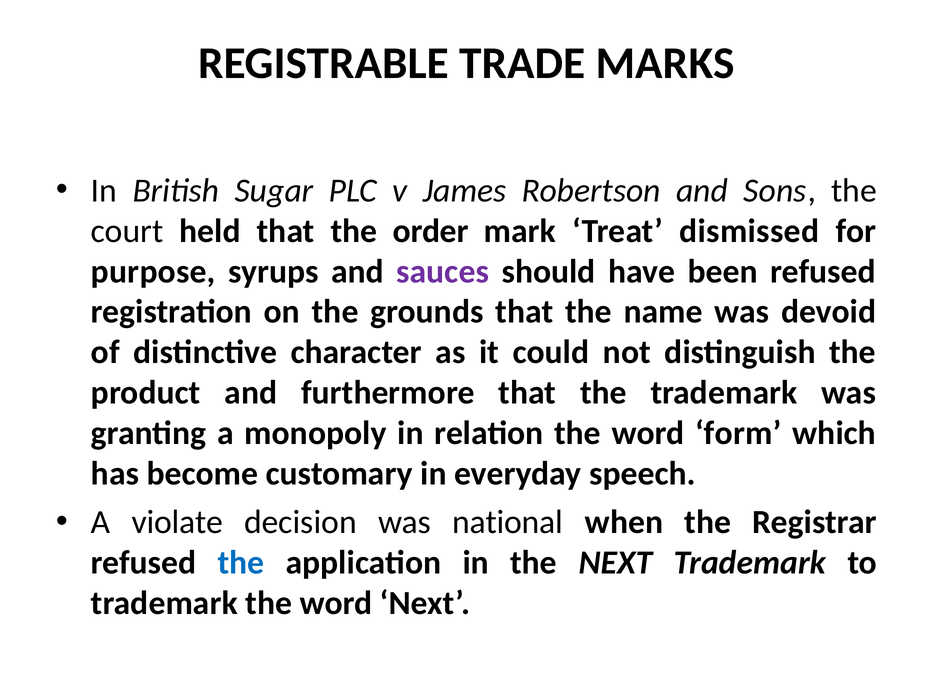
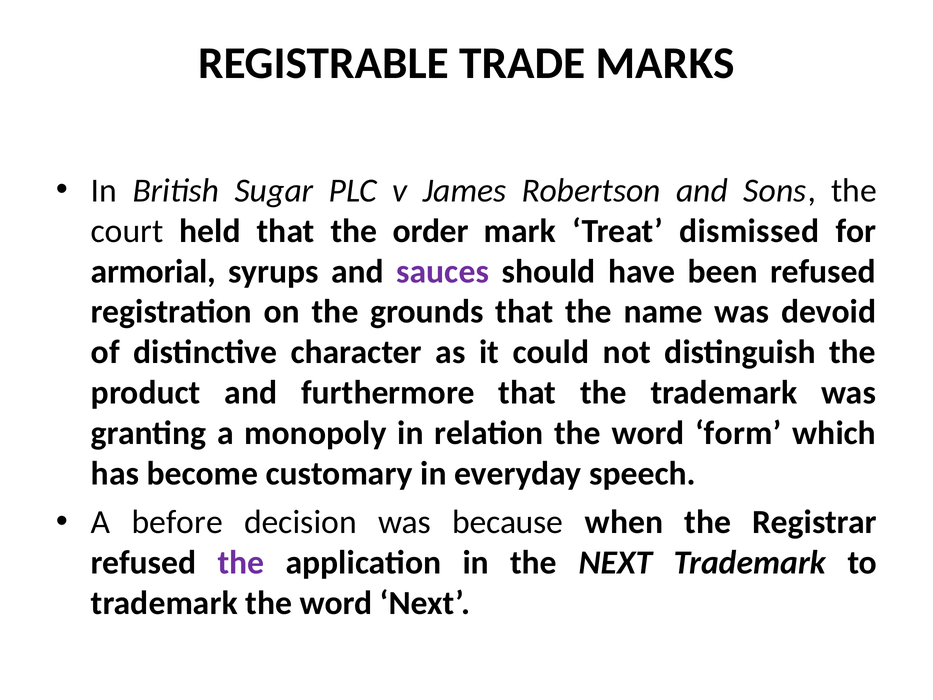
purpose: purpose -> armorial (153, 271)
violate: violate -> before (177, 522)
national: national -> because (508, 522)
the colour: blue -> purple (241, 562)
